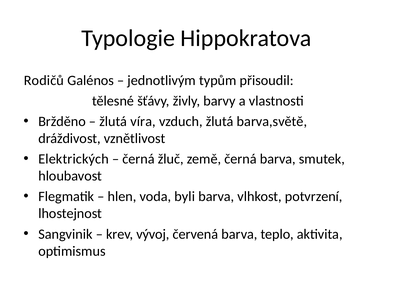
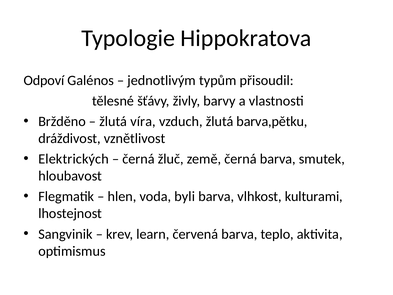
Rodičů: Rodičů -> Odpoví (44, 80)
barva,světě: barva,světě -> barva,pětku (272, 121)
potvrzení: potvrzení -> kulturami (314, 196)
vývoj: vývoj -> learn (153, 234)
